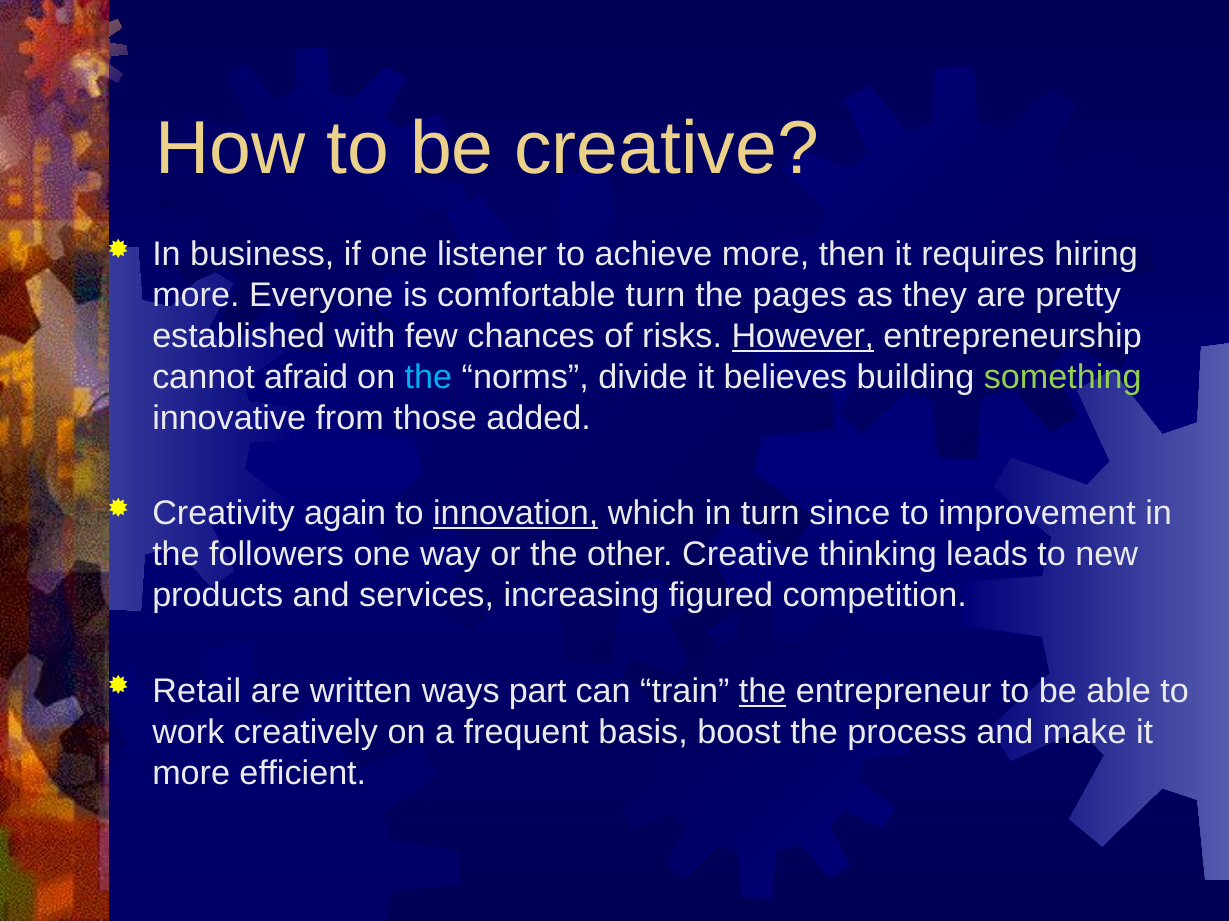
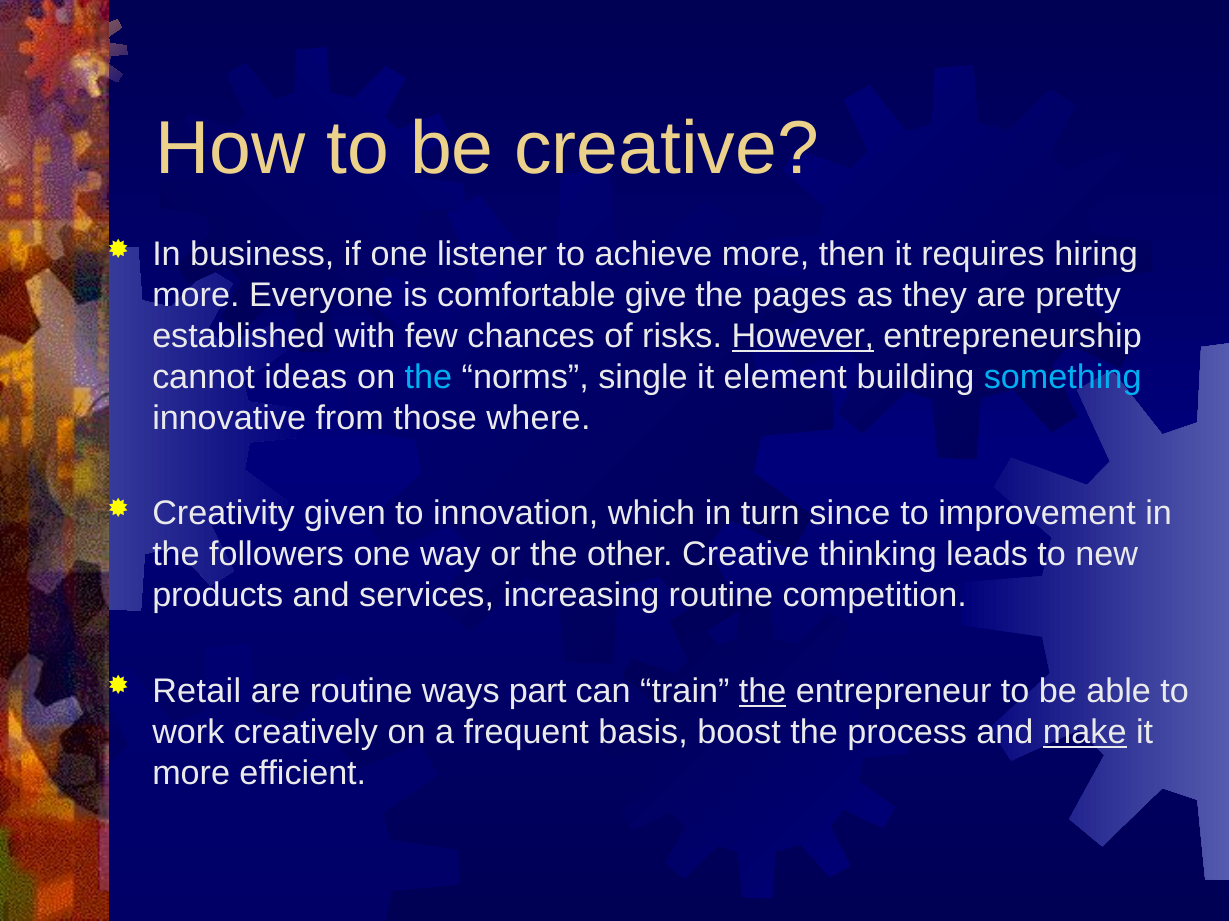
comfortable turn: turn -> give (656, 295)
afraid: afraid -> ideas (306, 377)
divide: divide -> single (643, 377)
believes: believes -> element (785, 377)
something colour: light green -> light blue (1063, 377)
added: added -> where (538, 418)
again: again -> given (345, 514)
innovation underline: present -> none (516, 514)
increasing figured: figured -> routine (721, 596)
are written: written -> routine (361, 691)
make underline: none -> present (1085, 732)
